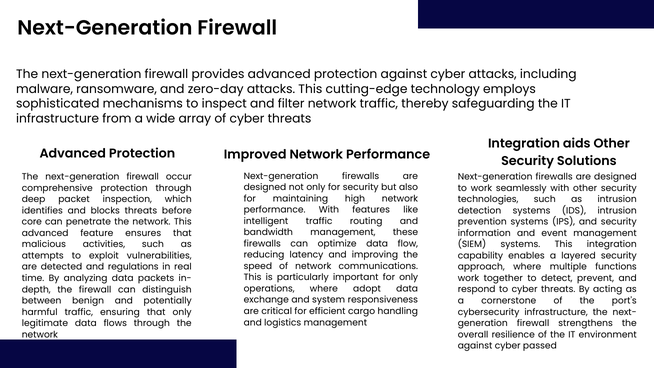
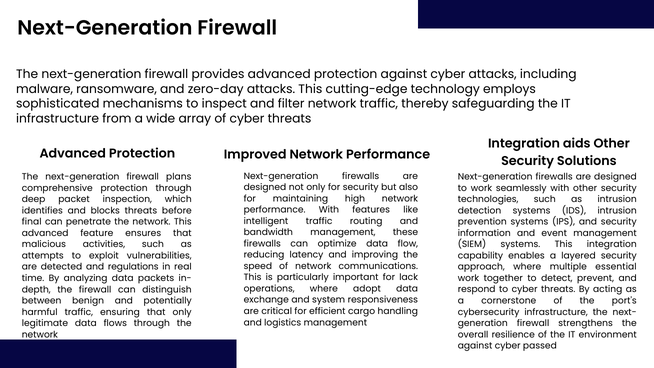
occur: occur -> plans (179, 177)
core: core -> final (32, 222)
functions: functions -> essential (616, 267)
for only: only -> lack (409, 277)
